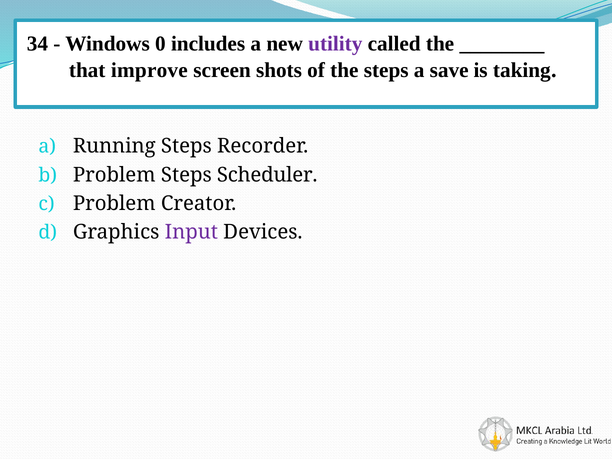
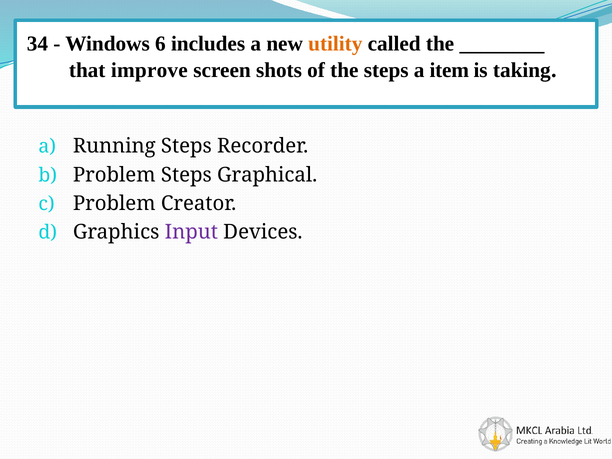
0: 0 -> 6 (160, 44)
utility colour: purple -> orange (335, 44)
save: save -> item (449, 70)
Scheduler: Scheduler -> Graphical (267, 175)
